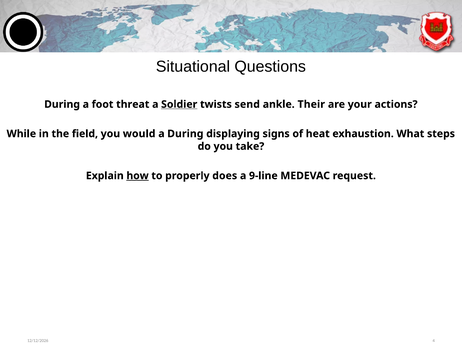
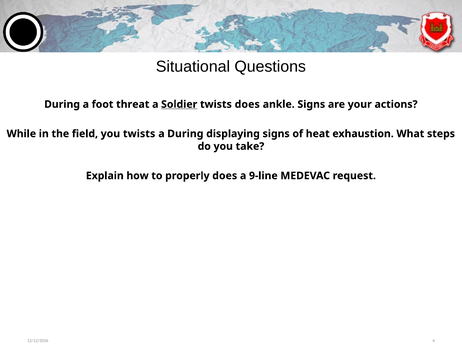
twists send: send -> does (247, 104)
ankle Their: Their -> Signs (311, 104)
you would: would -> twists (139, 134)
how underline: present -> none (138, 176)
